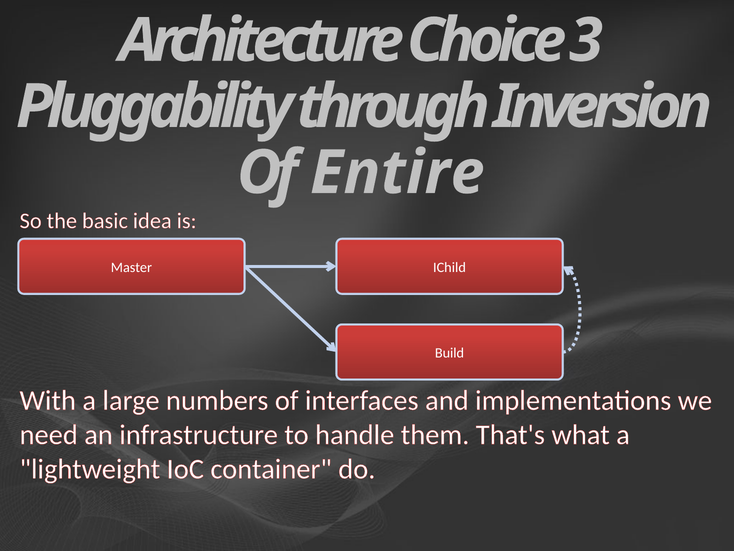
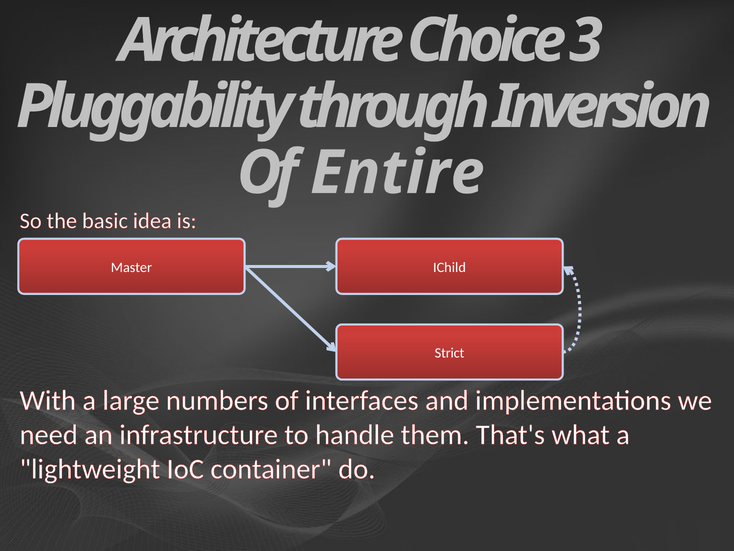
Build: Build -> Strict (450, 353)
